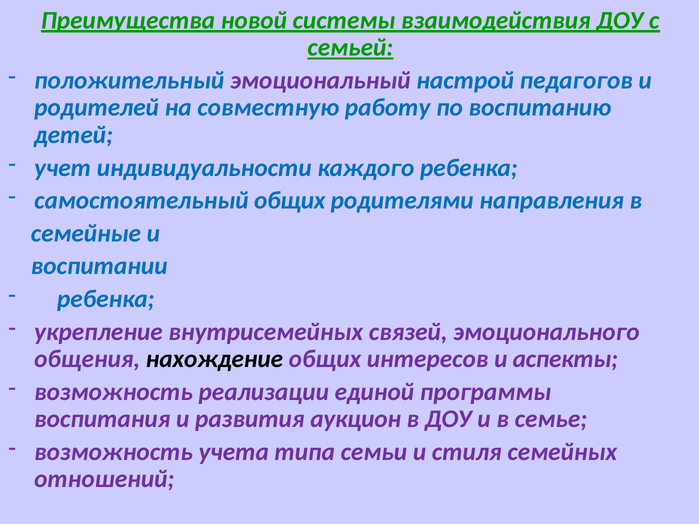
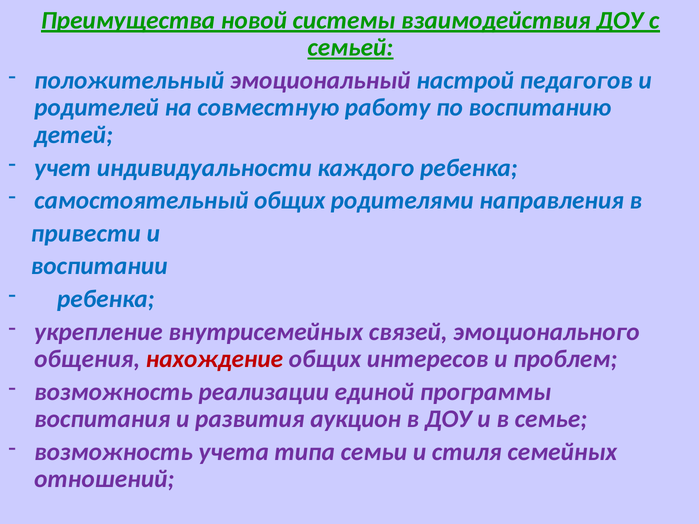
семейные: семейные -> привести (86, 233)
нахождение colour: black -> red (214, 359)
аспекты: аспекты -> проблем (565, 359)
